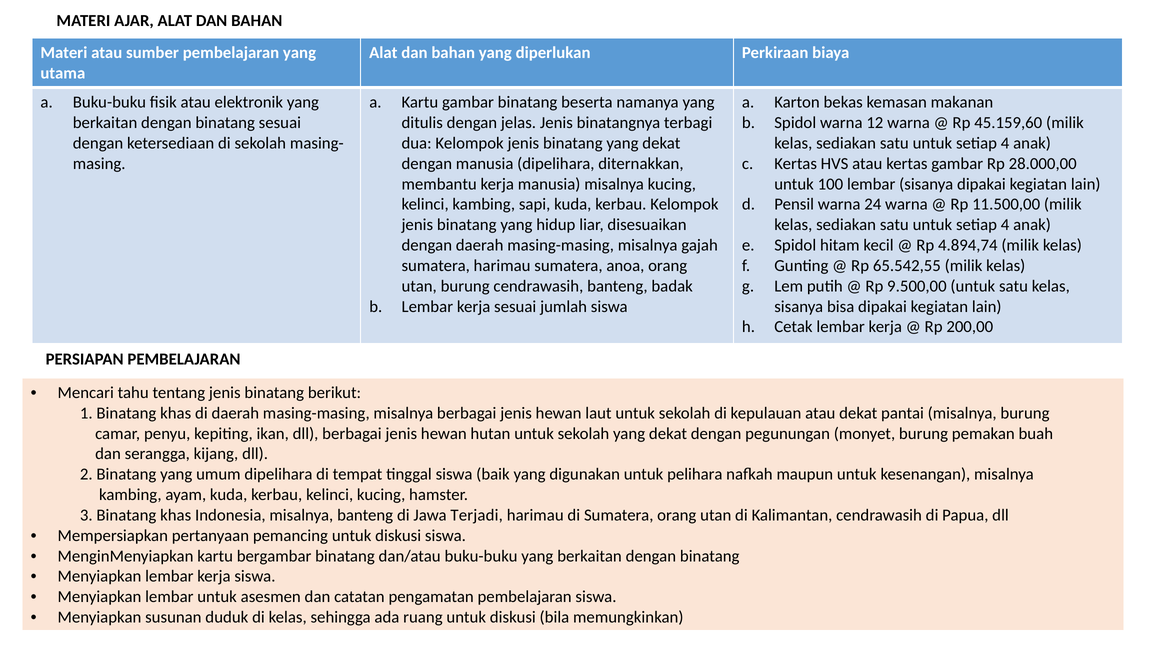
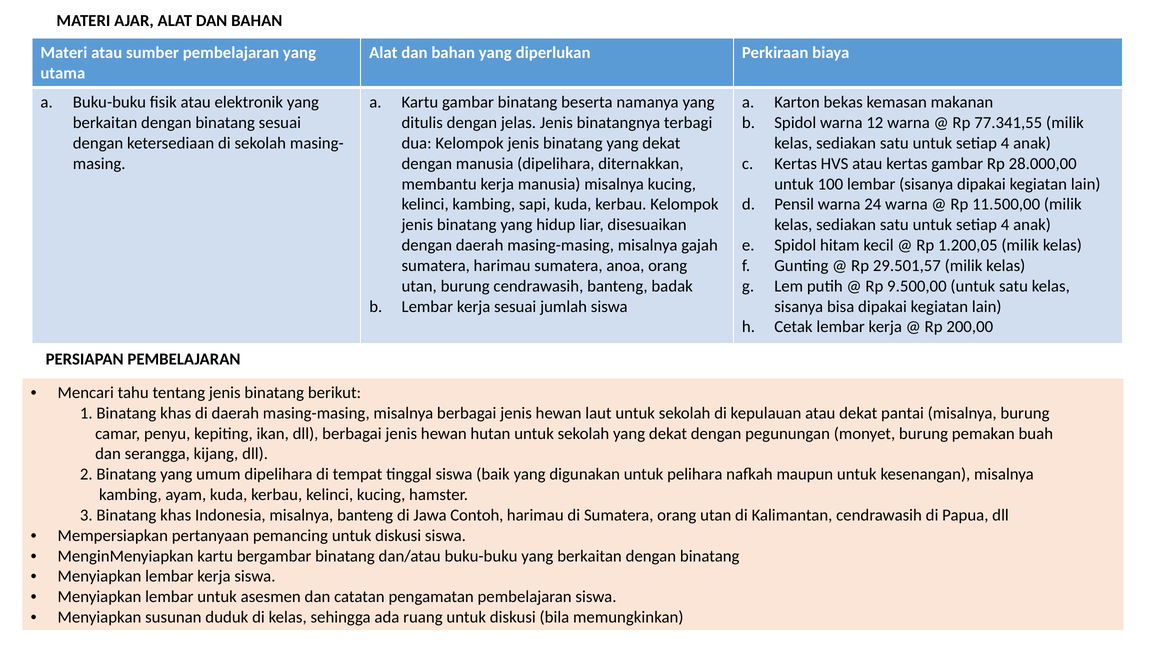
45.159,60: 45.159,60 -> 77.341,55 (1008, 123)
4.894,74: 4.894,74 -> 1.200,05 (968, 245)
65.542,55: 65.542,55 -> 29.501,57 (907, 266)
Terjadi: Terjadi -> Contoh (477, 515)
